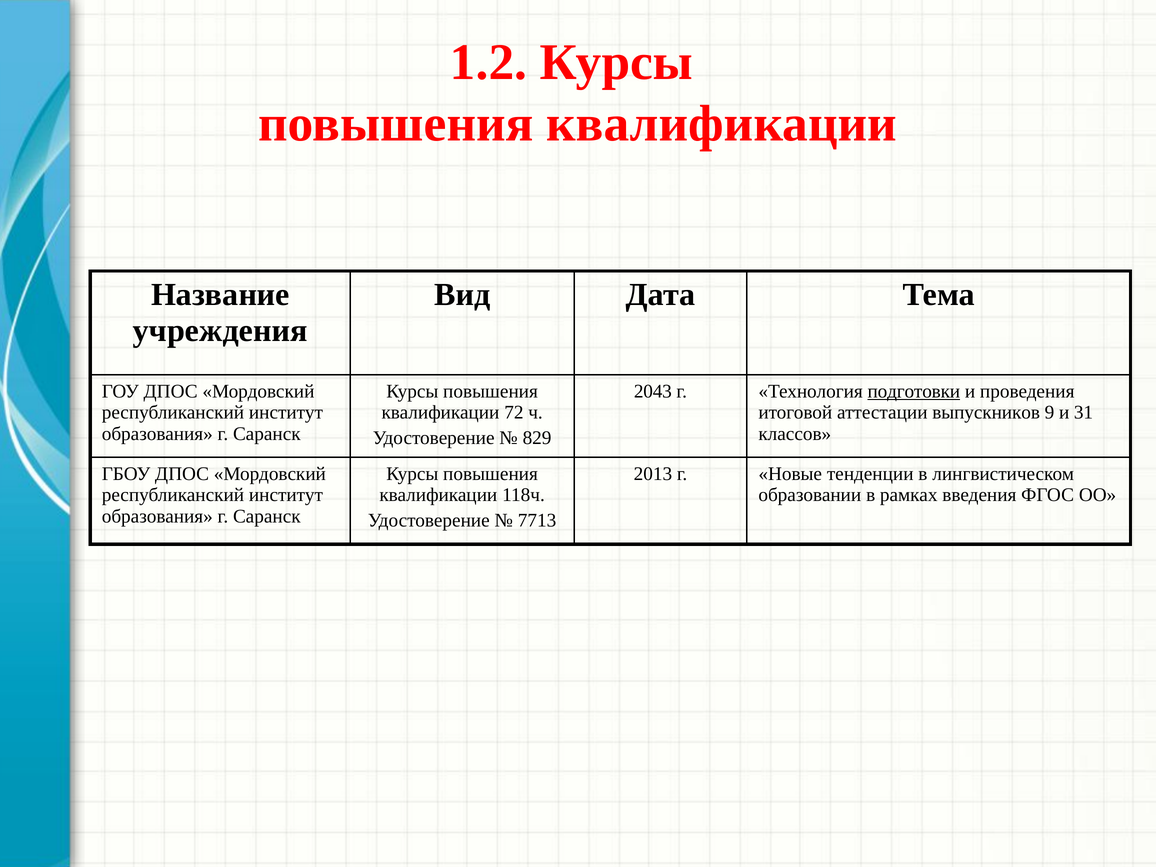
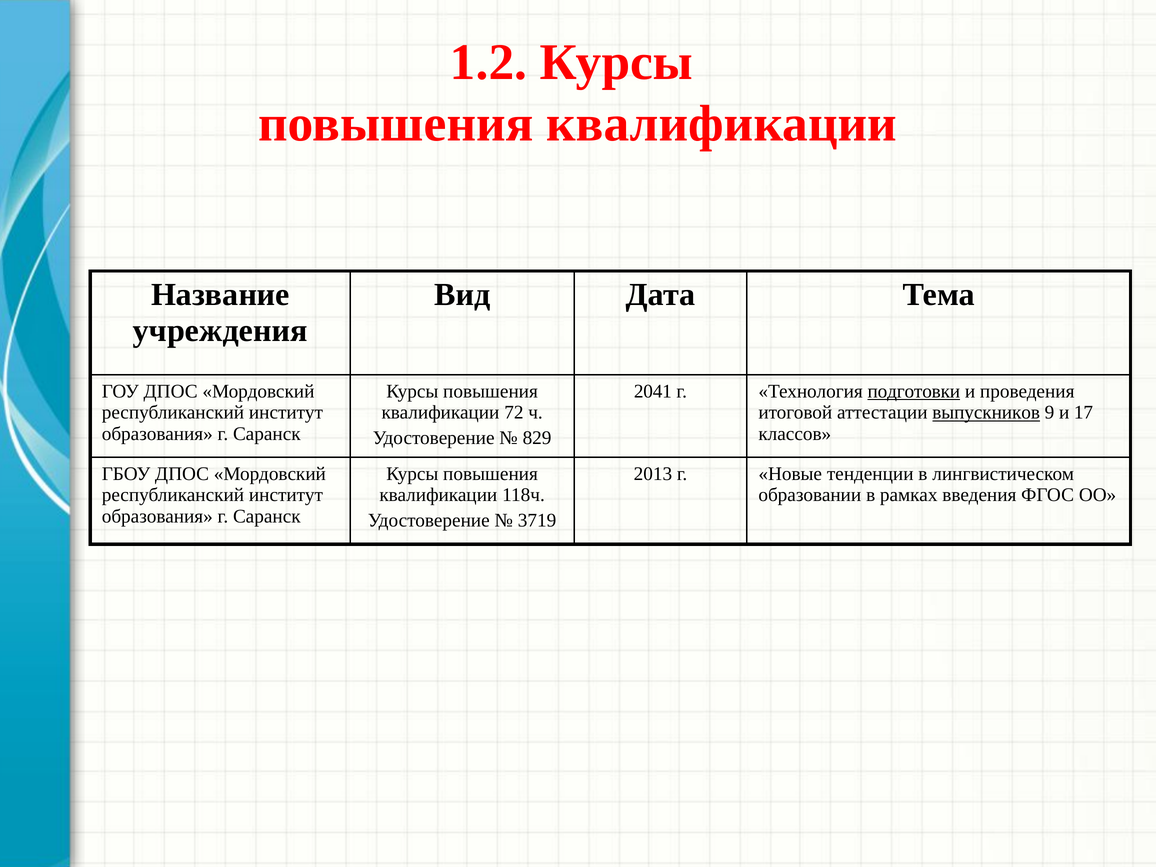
2043: 2043 -> 2041 (653, 391)
выпускников underline: none -> present (986, 413)
31: 31 -> 17 (1084, 413)
7713: 7713 -> 3719 (537, 520)
